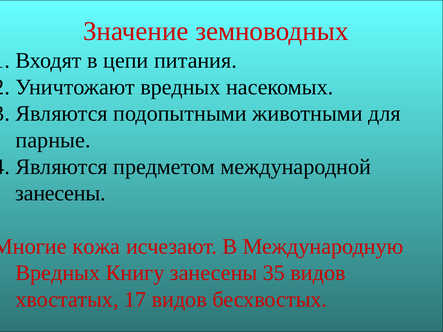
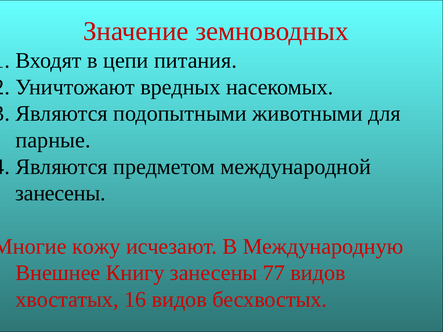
кожа: кожа -> кожу (96, 247)
Вредных: Вредных -> Внешнее (58, 273)
35: 35 -> 77 (274, 273)
17: 17 -> 16 (135, 300)
